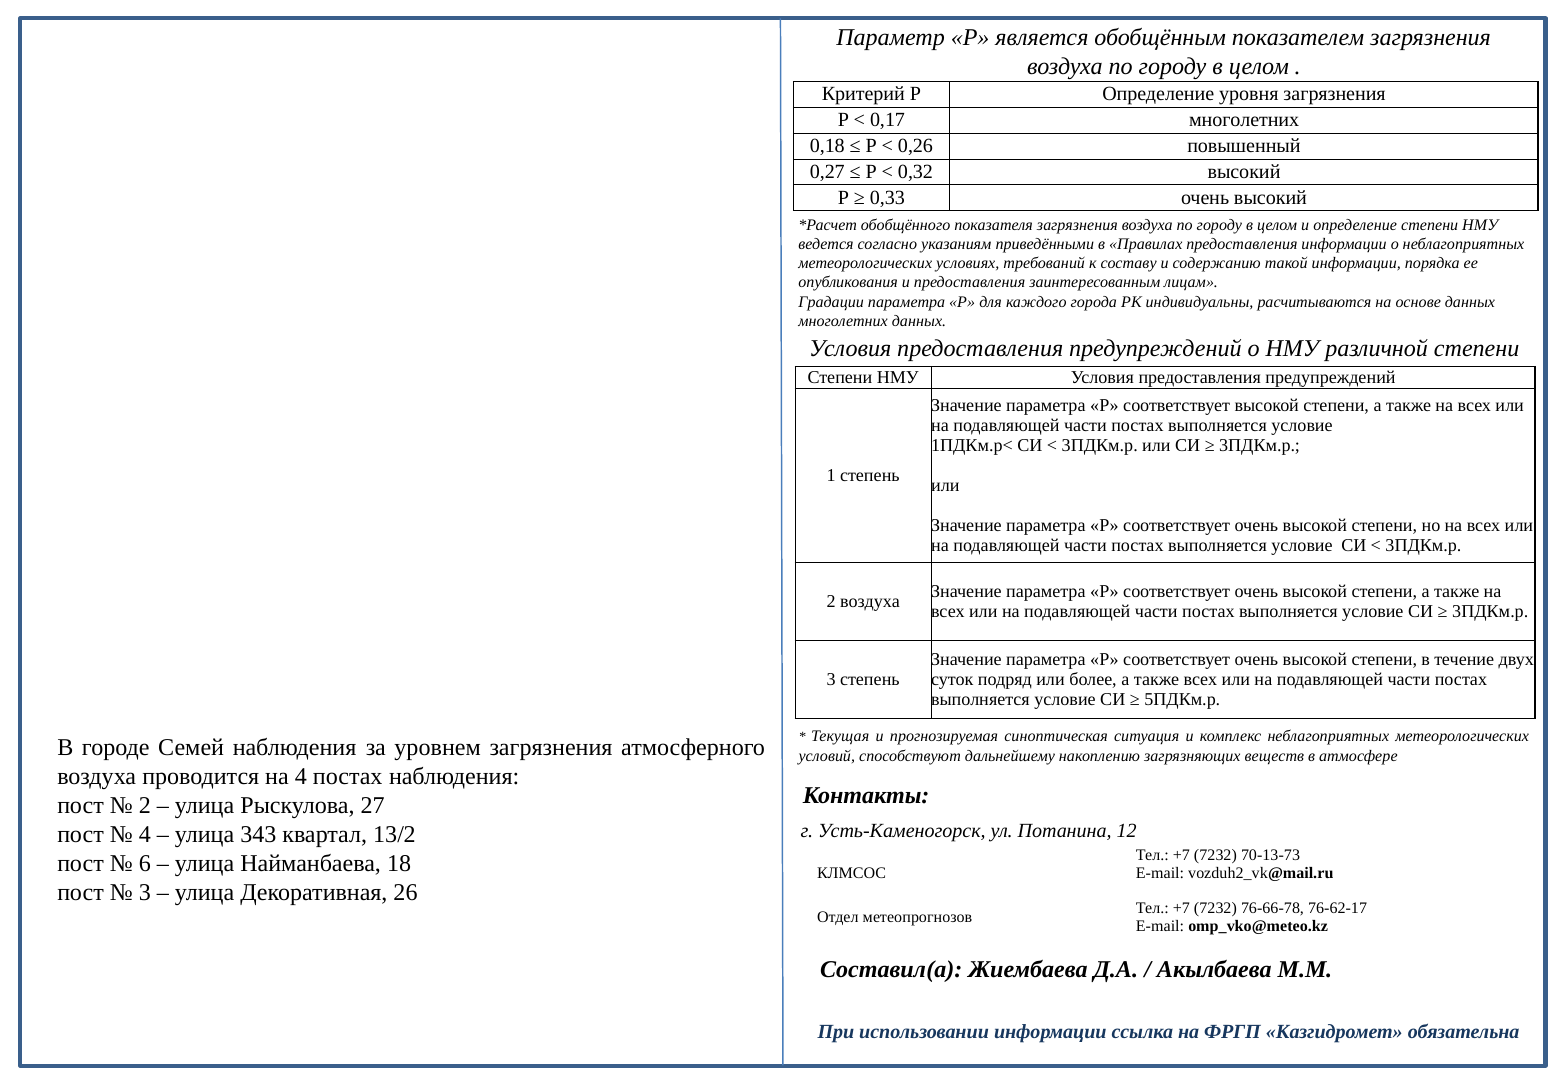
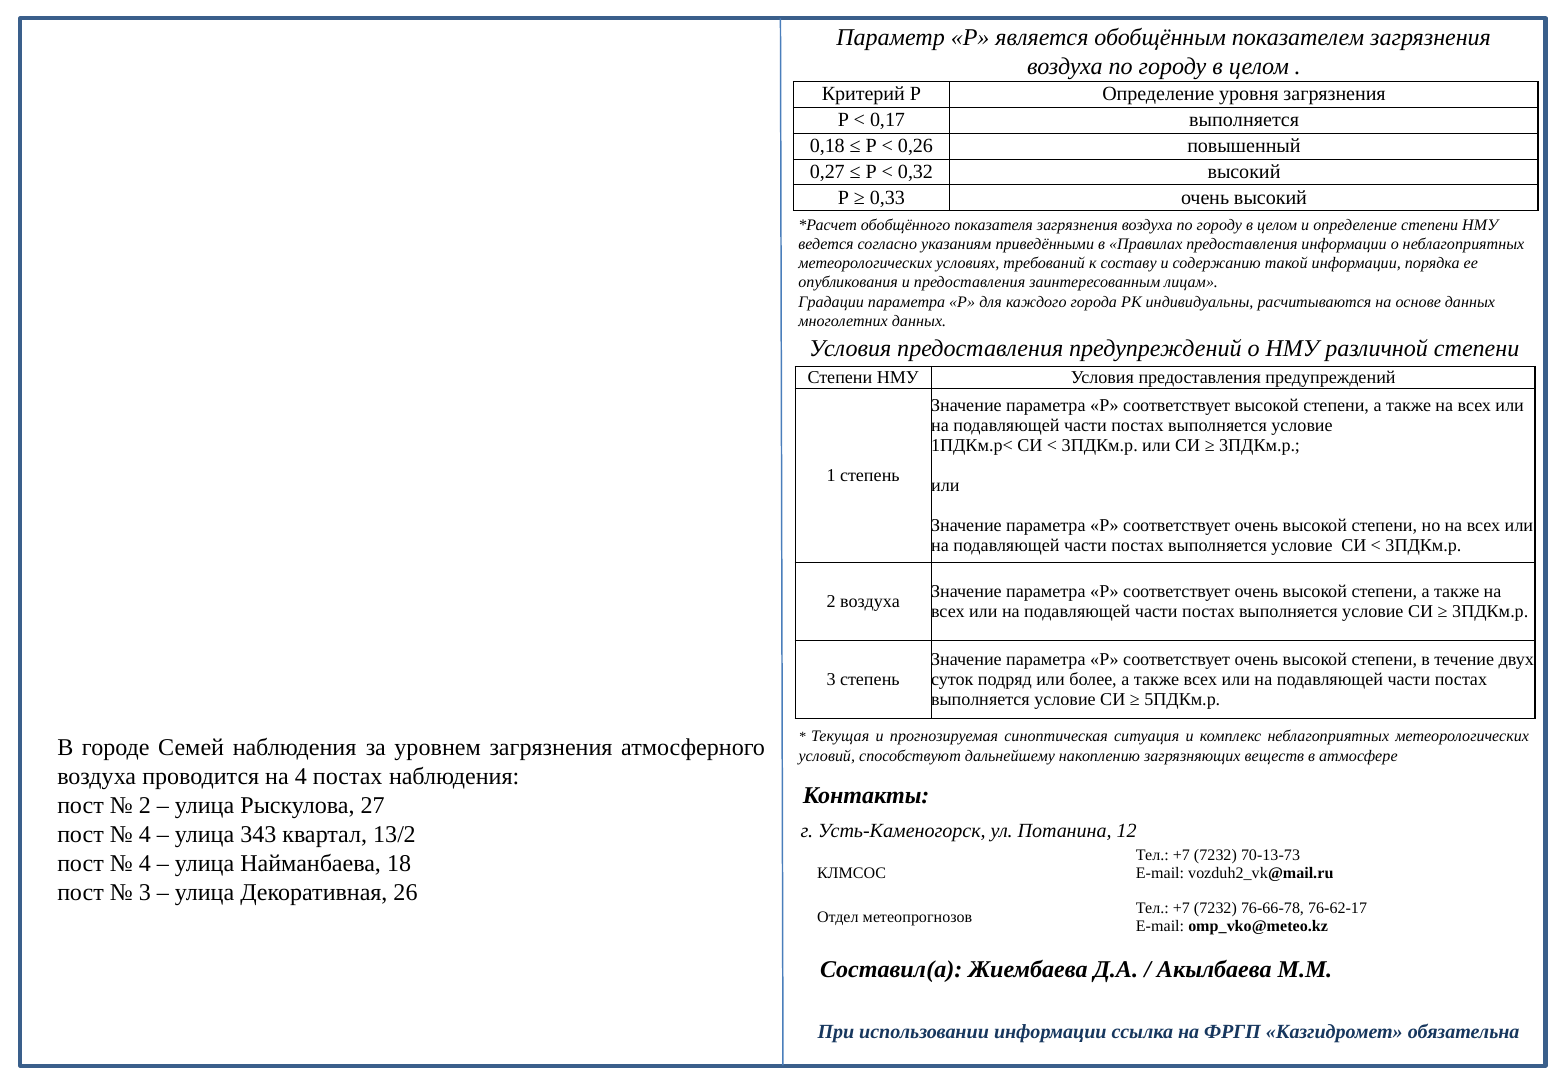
0,17 многолетних: многолетних -> выполняется (1244, 120)
6: 6 -> 4 (145, 863)
